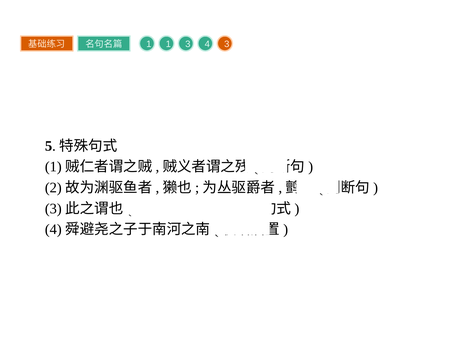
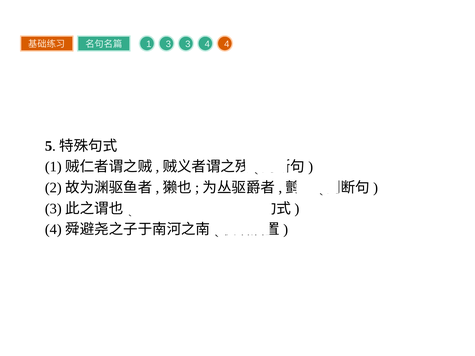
1 1: 1 -> 3 (168, 44)
4 3: 3 -> 4 (227, 44)
